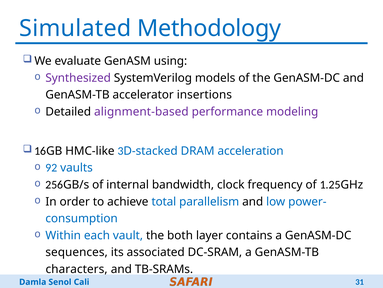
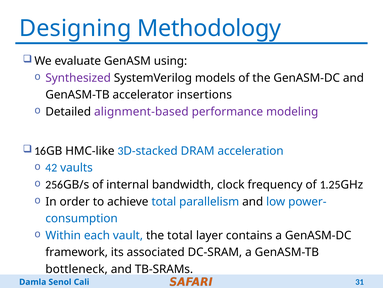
Simulated: Simulated -> Designing (75, 28)
92: 92 -> 42 (51, 167)
the both: both -> total (180, 235)
sequences: sequences -> framework (77, 252)
characters: characters -> bottleneck (77, 268)
